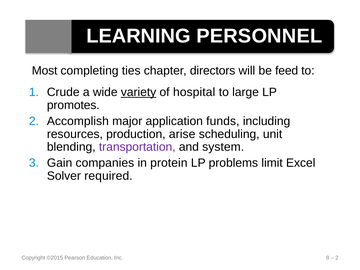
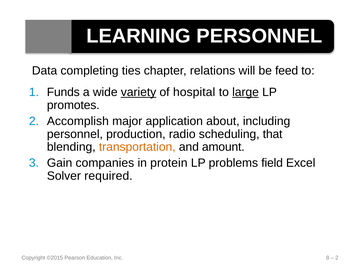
Most: Most -> Data (45, 71)
directors: directors -> relations (213, 71)
Crude: Crude -> Funds (63, 92)
large underline: none -> present (246, 92)
funds: funds -> about (223, 121)
resources: resources -> personnel (75, 134)
arise: arise -> radio (182, 134)
unit: unit -> that (273, 134)
transportation colour: purple -> orange (137, 147)
system: system -> amount (223, 147)
limit: limit -> field (272, 163)
